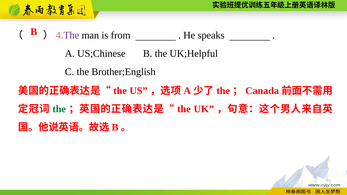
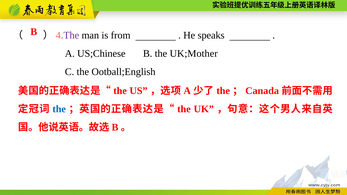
UK;Helpful: UK;Helpful -> UK;Mother (194, 54)
Brother;English: Brother;English -> Ootball;English (124, 72)
the colour: green -> blue (59, 109)
